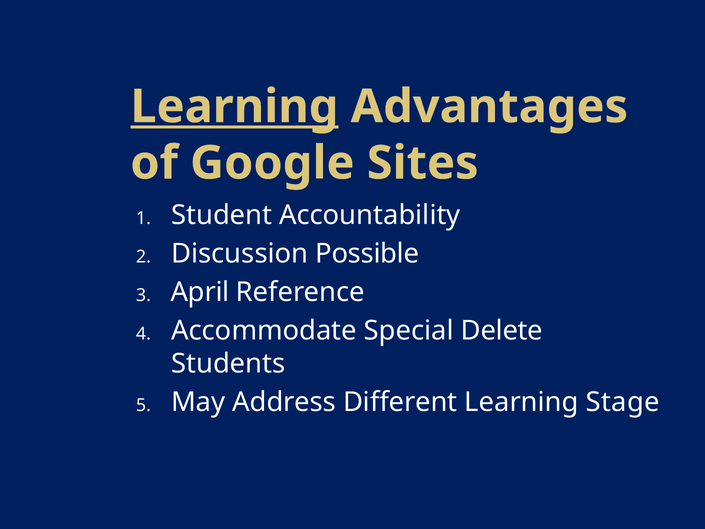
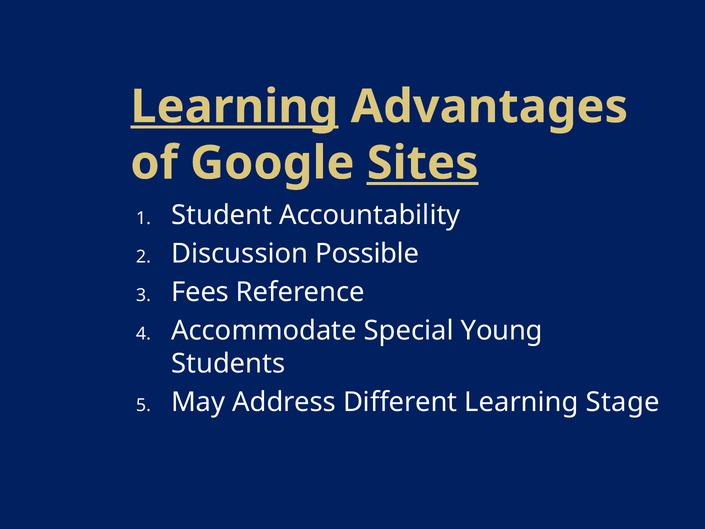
Sites underline: none -> present (423, 163)
April: April -> Fees (200, 292)
Delete: Delete -> Young (502, 330)
